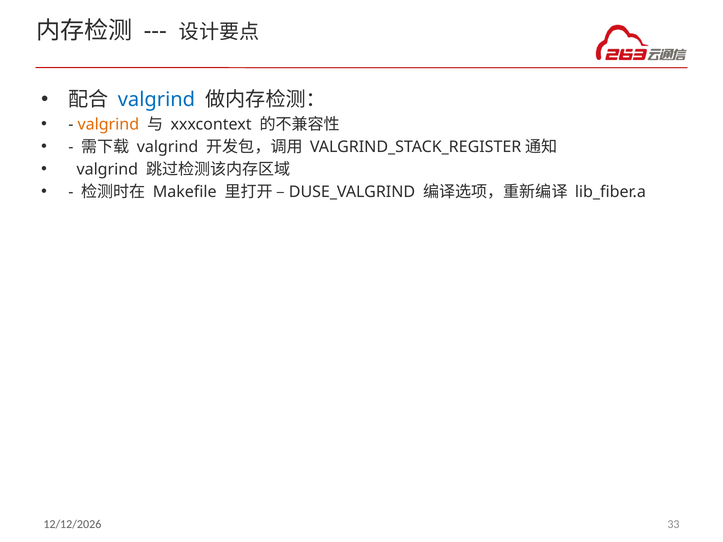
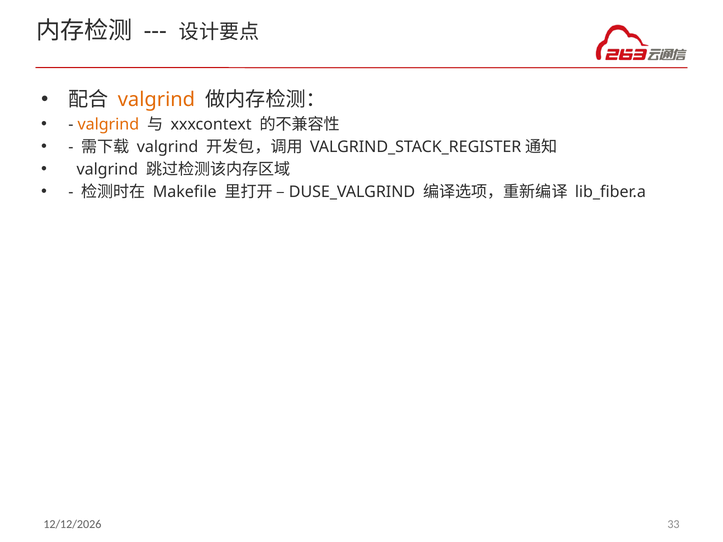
valgrind colour: blue -> orange (156, 100)
